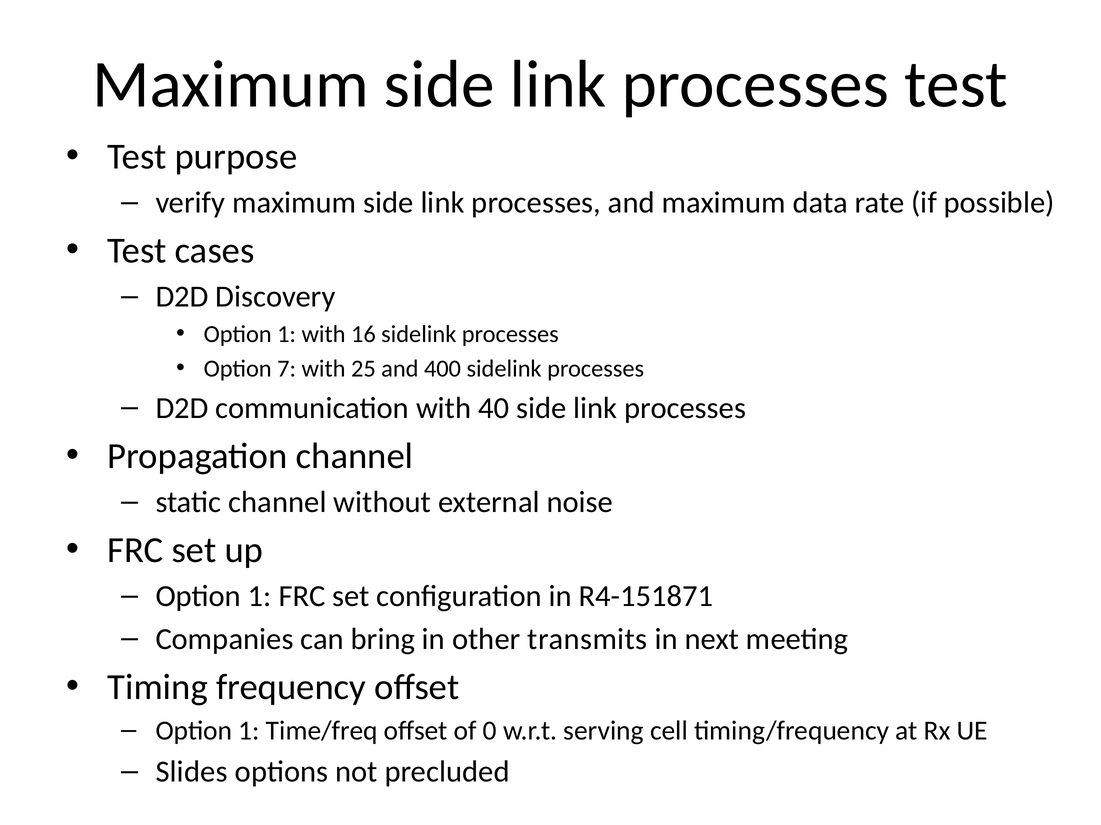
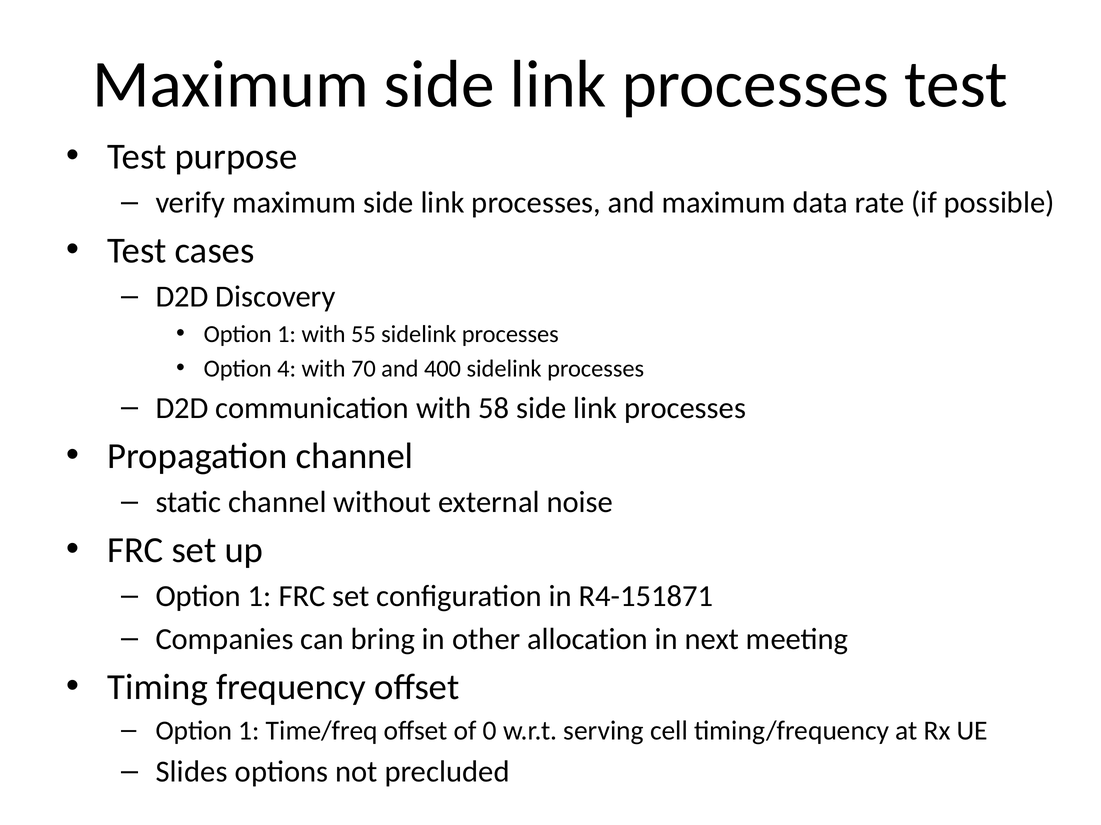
16: 16 -> 55 (363, 335)
7: 7 -> 4 (287, 369)
25: 25 -> 70 (363, 369)
40: 40 -> 58 (494, 408)
transmits: transmits -> allocation (588, 640)
